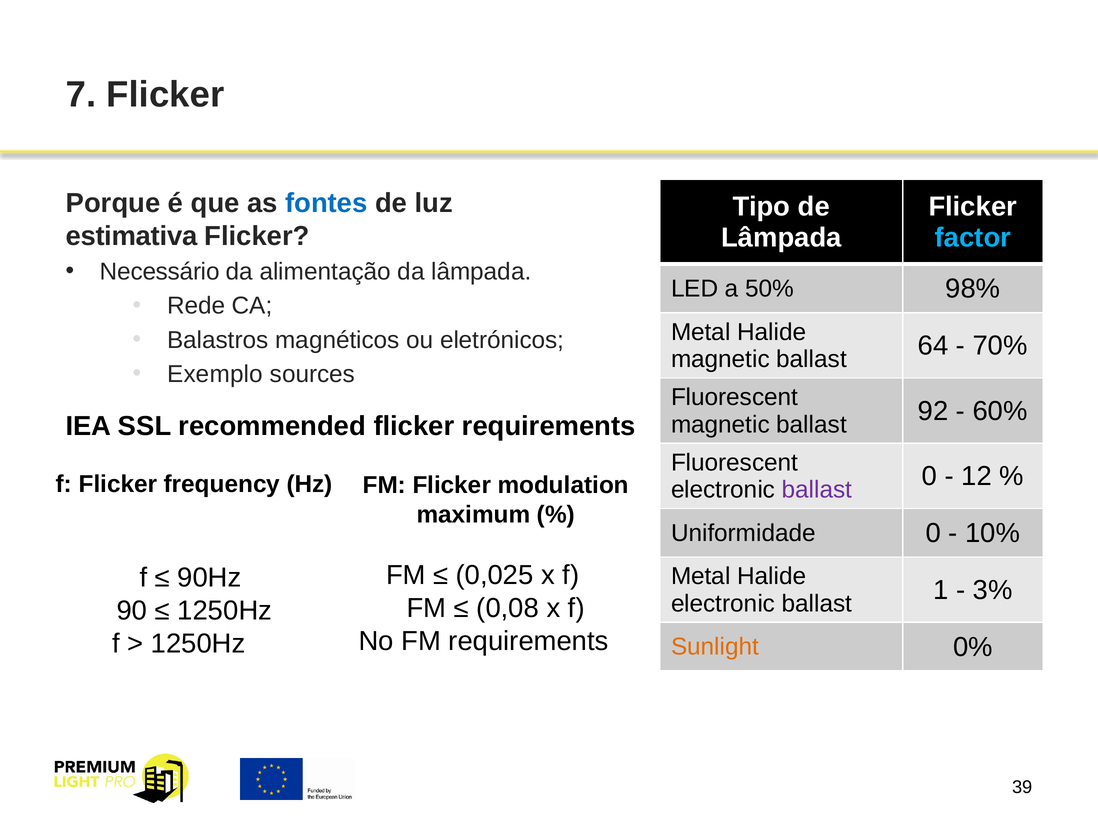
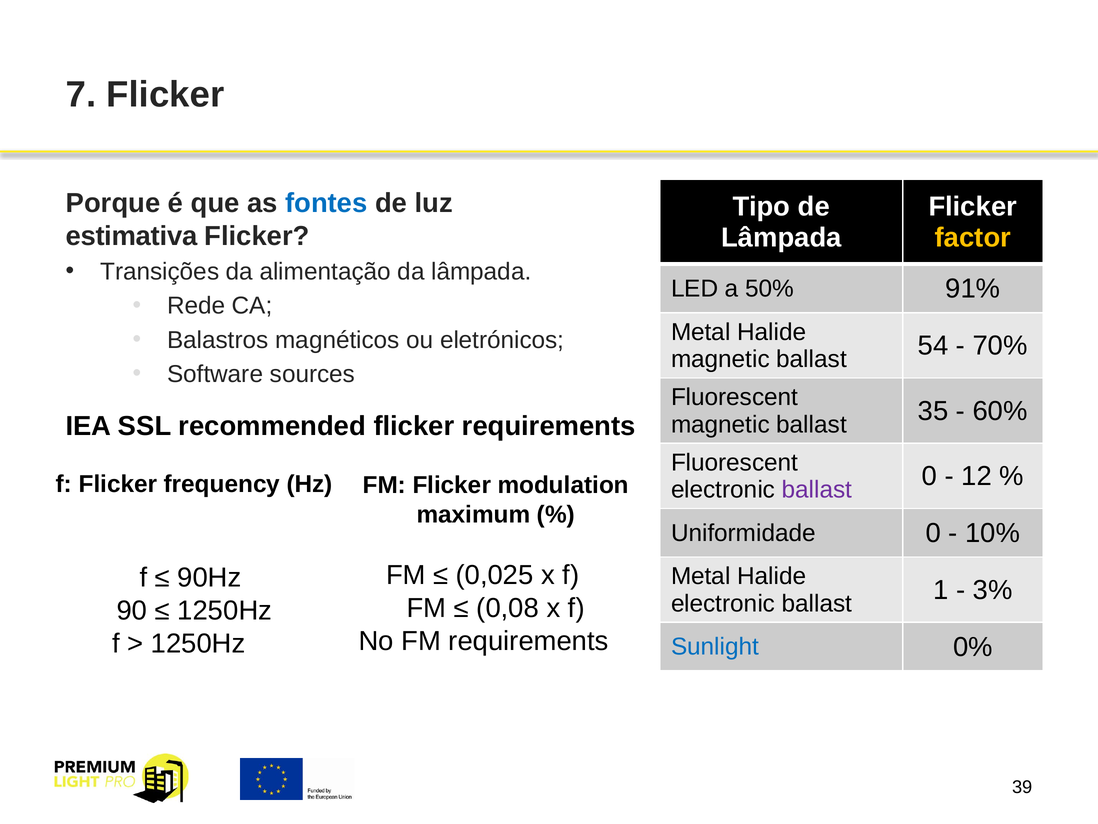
factor colour: light blue -> yellow (973, 237)
Necessário: Necessário -> Transições (160, 272)
98%: 98% -> 91% (973, 289)
64: 64 -> 54 (933, 346)
Exemplo: Exemplo -> Software (215, 374)
92: 92 -> 35 (933, 411)
Sunlight colour: orange -> blue (715, 647)
